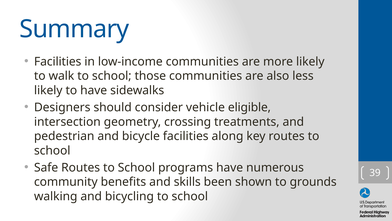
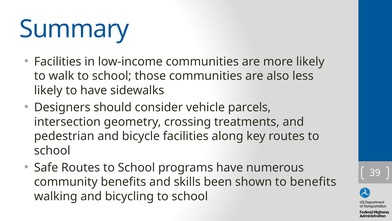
eligible: eligible -> parcels (249, 107)
to grounds: grounds -> benefits (313, 182)
